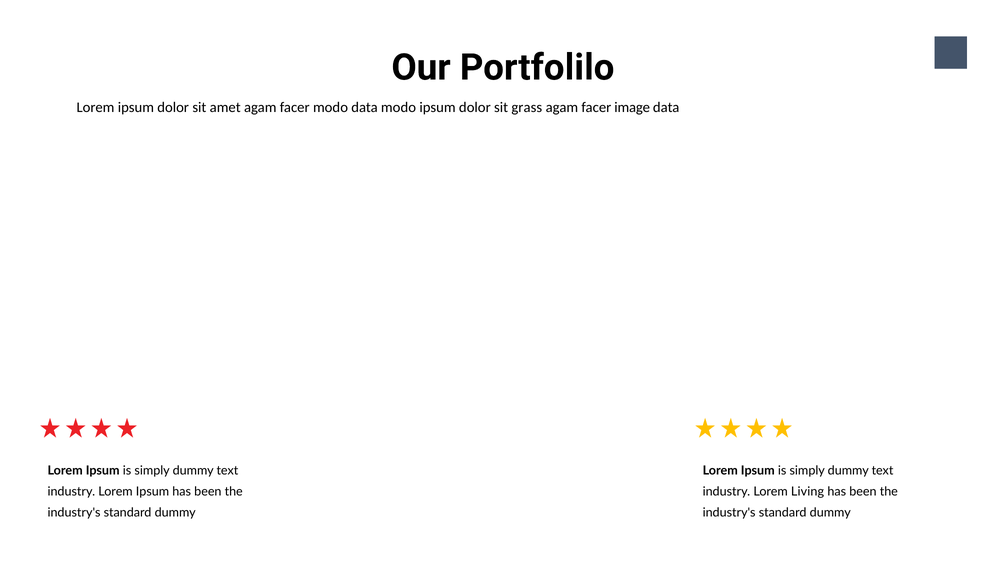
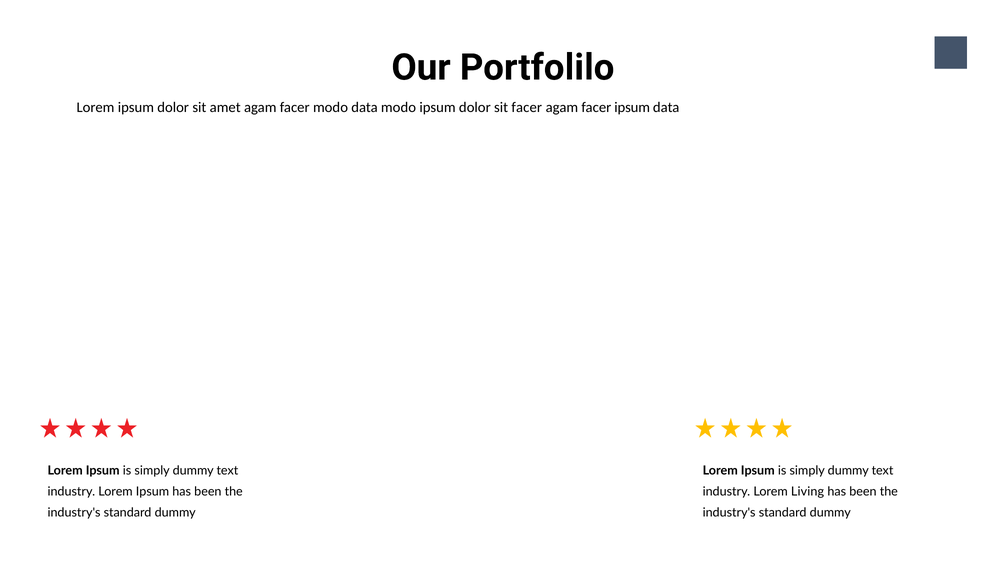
sit grass: grass -> facer (527, 107)
facer image: image -> ipsum (632, 107)
